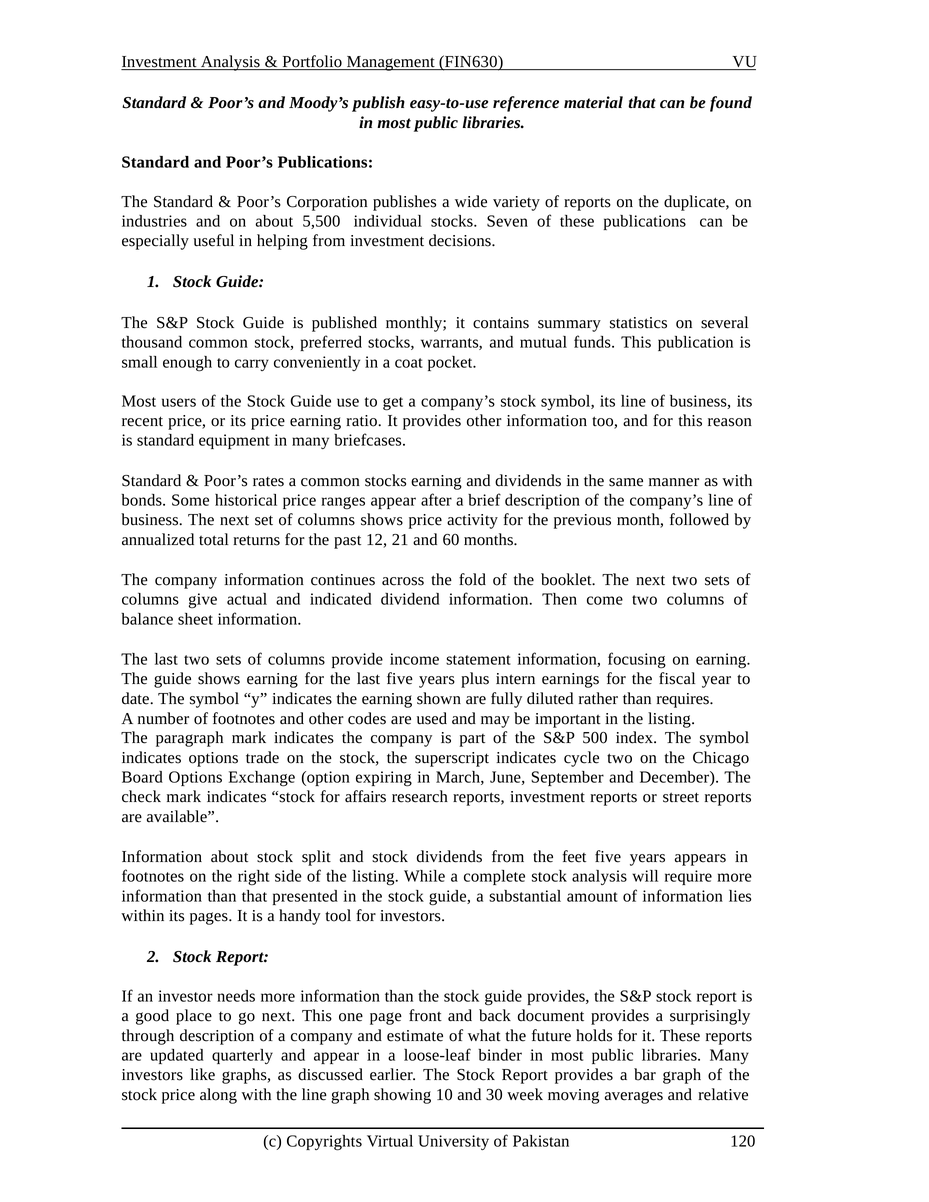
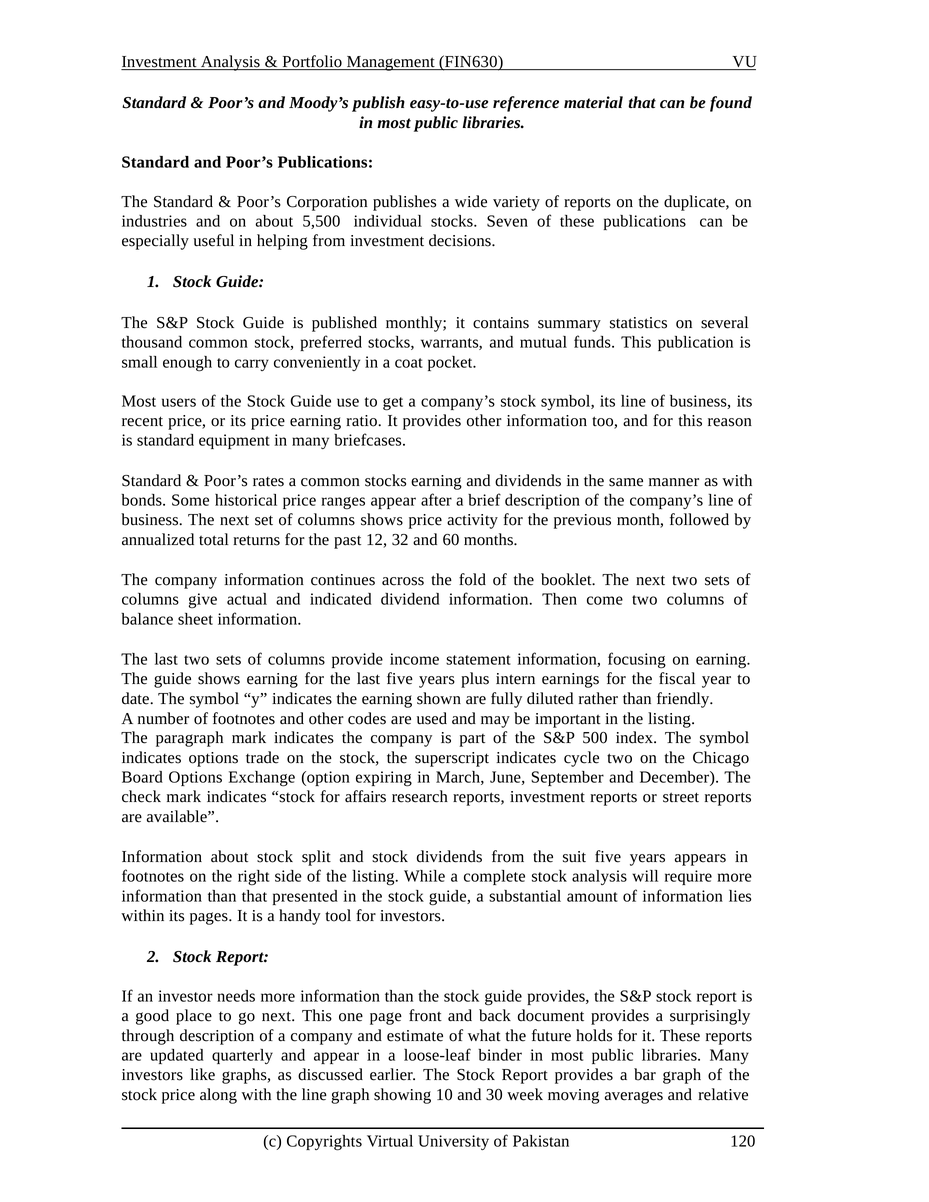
21: 21 -> 32 (400, 540)
requires: requires -> friendly (685, 699)
feet: feet -> suit (574, 857)
